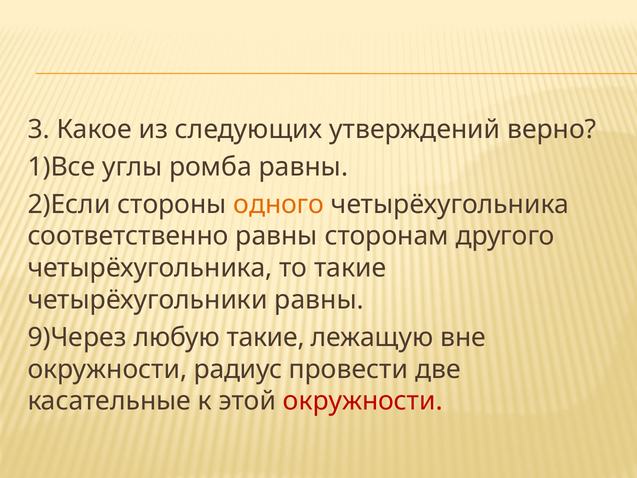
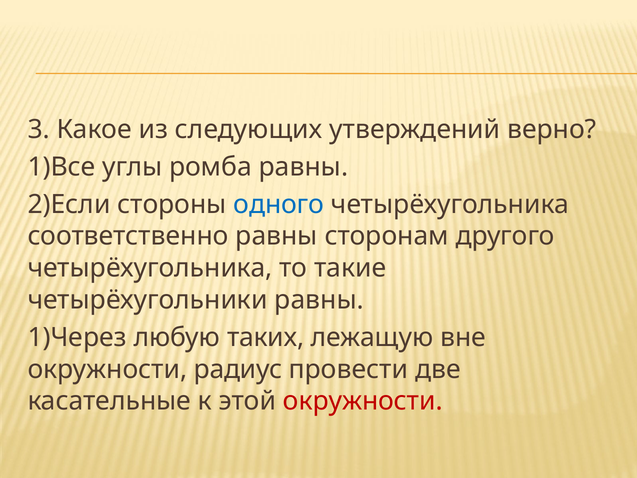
одного colour: orange -> blue (279, 204)
9)Через: 9)Через -> 1)Через (77, 337)
любую такие: такие -> таких (266, 337)
